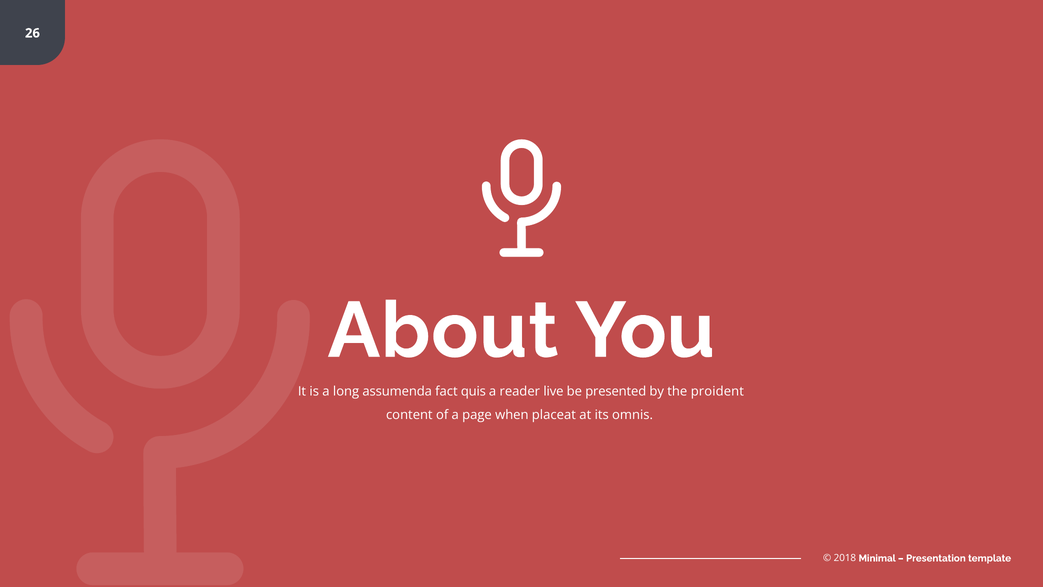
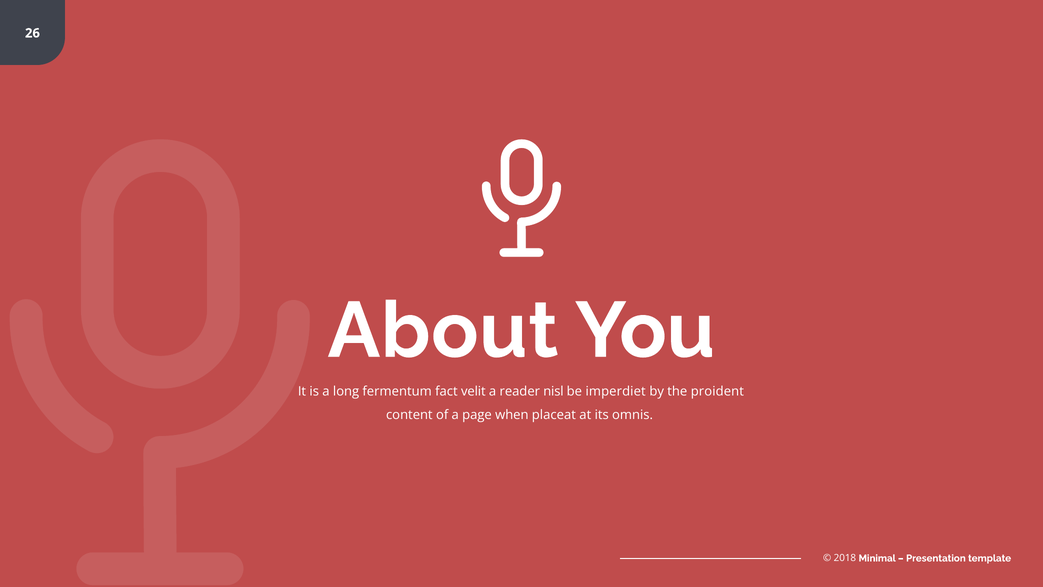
assumenda: assumenda -> fermentum (397, 391)
quis: quis -> velit (473, 391)
live: live -> nisl (553, 391)
presented: presented -> imperdiet (616, 391)
